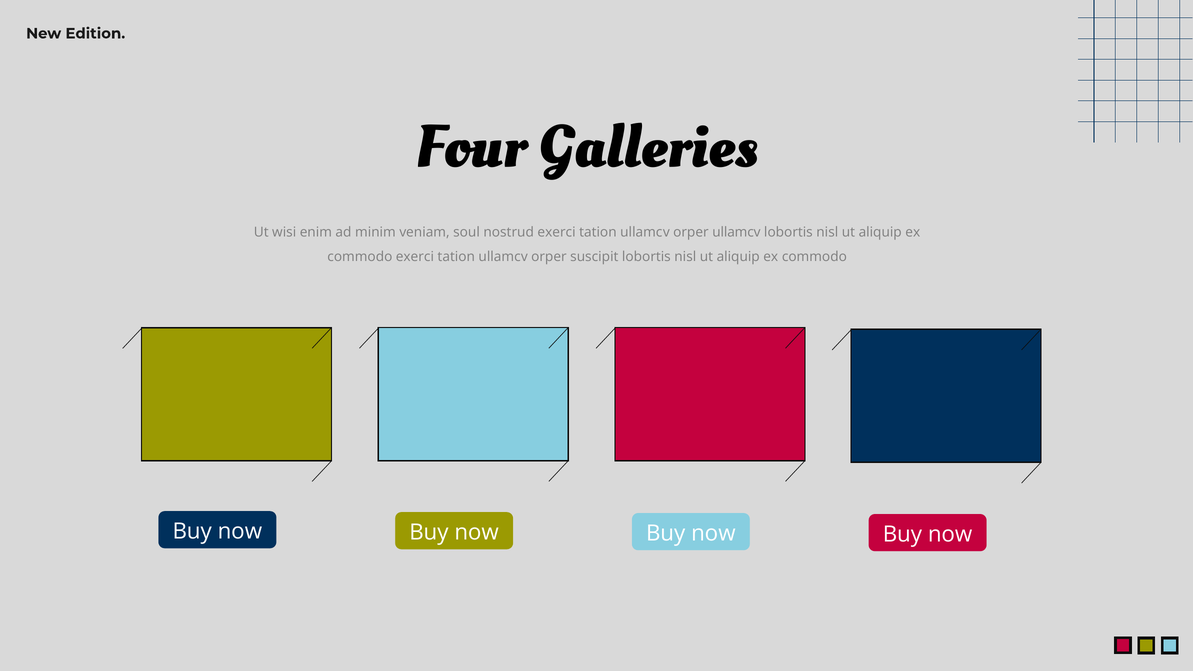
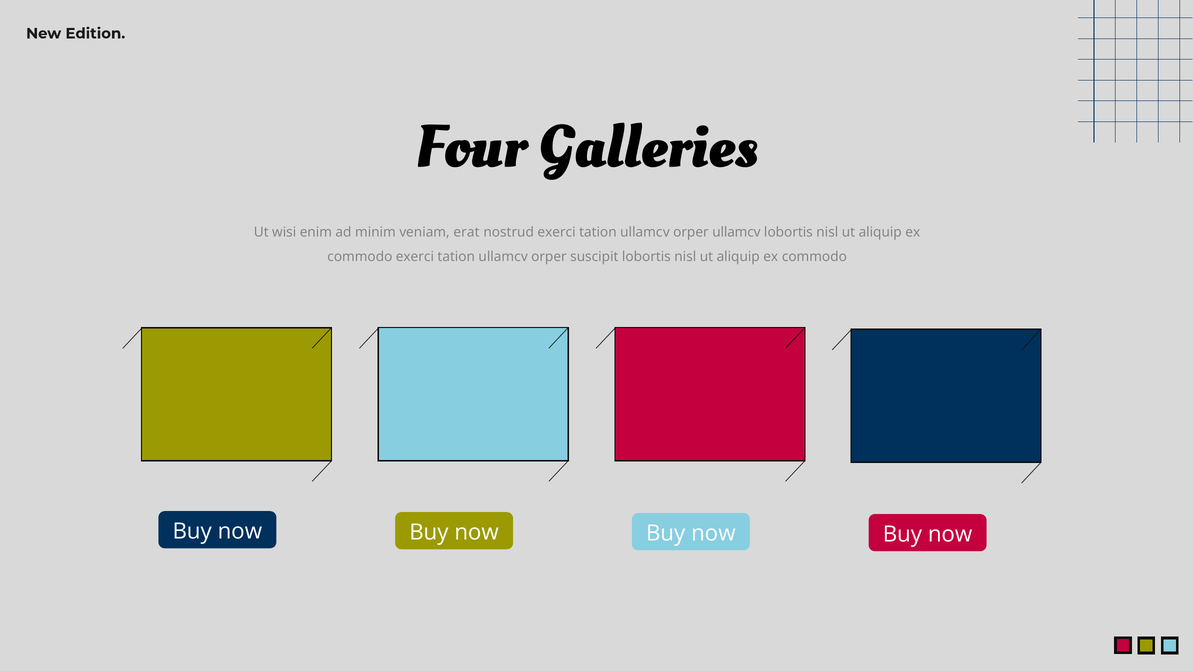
soul: soul -> erat (466, 232)
